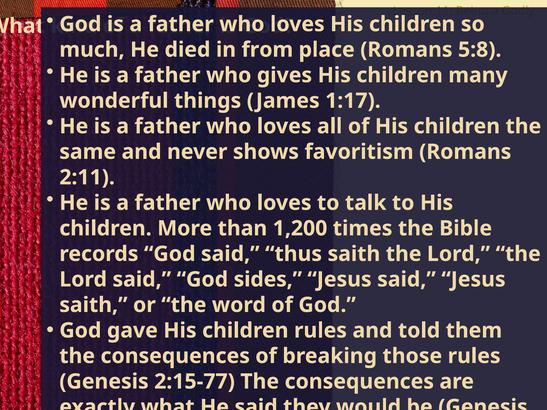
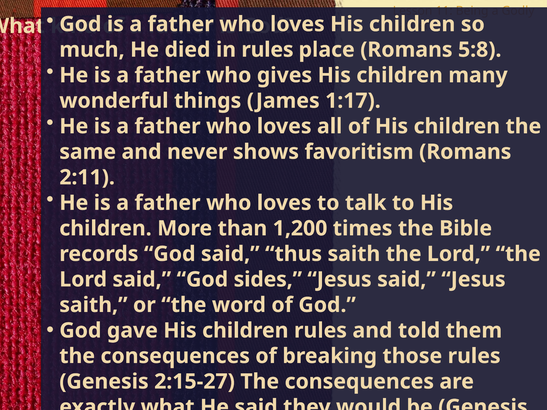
in from: from -> rules (267, 50)
2:15-77: 2:15-77 -> 2:15-27 (195, 382)
